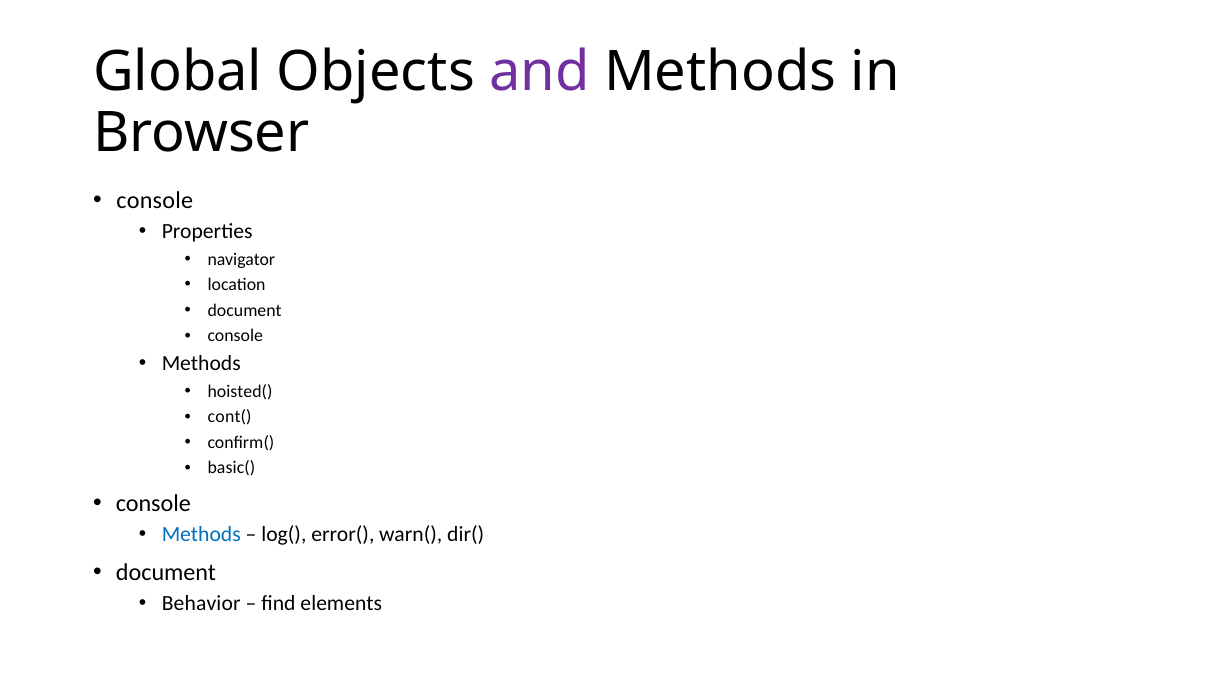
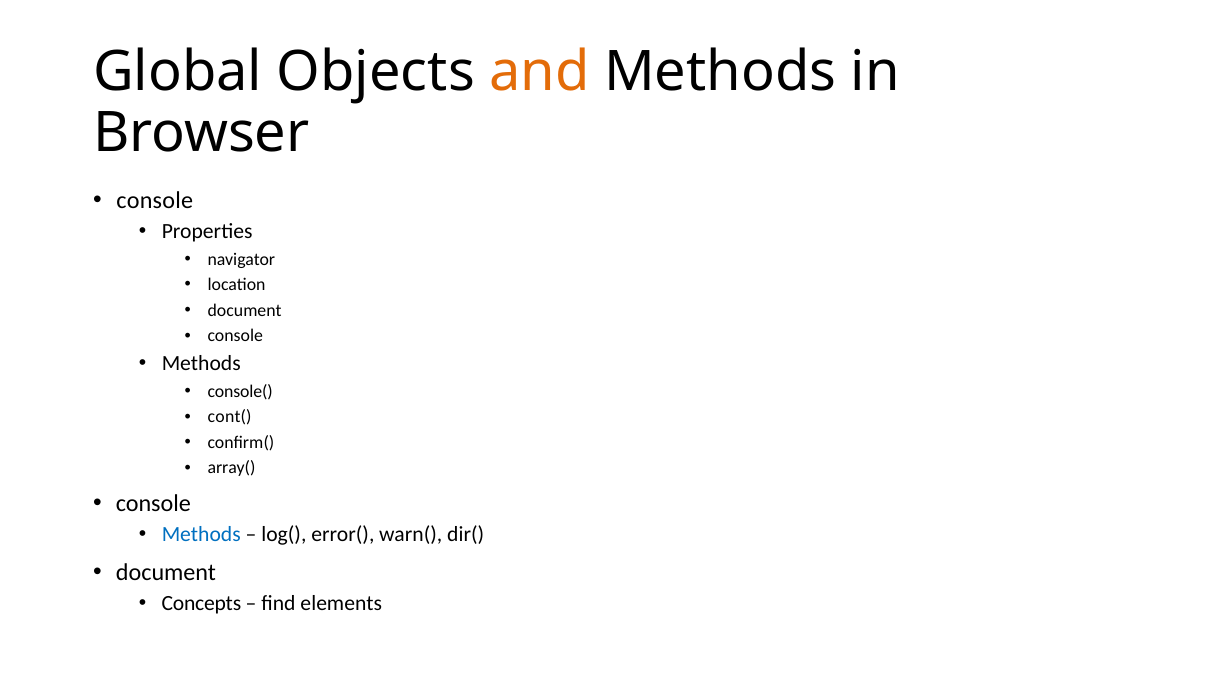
and colour: purple -> orange (539, 72)
hoisted(: hoisted( -> console( (240, 391)
basic(: basic( -> array( (231, 468)
Behavior: Behavior -> Concepts (201, 603)
